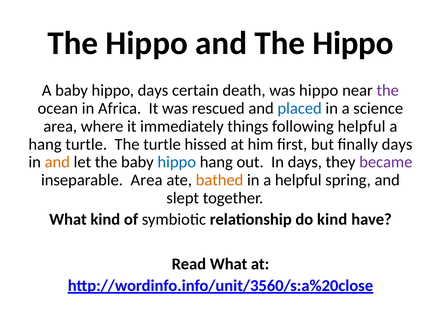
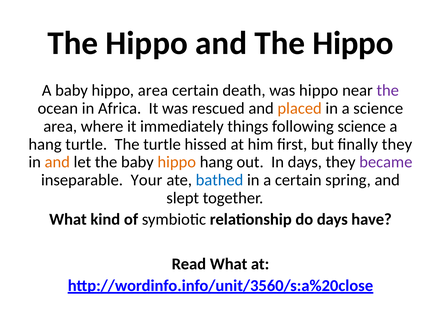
hippo days: days -> area (153, 90)
placed colour: blue -> orange (300, 108)
following helpful: helpful -> science (362, 126)
finally days: days -> they (397, 144)
hippo colour: blue -> orange (177, 162)
inseparable Area: Area -> Your (147, 180)
bathed colour: orange -> blue (220, 180)
a helpful: helpful -> certain (298, 180)
do kind: kind -> days (332, 219)
